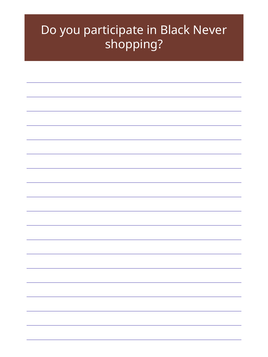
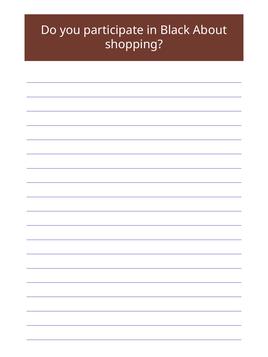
Never: Never -> About (210, 30)
